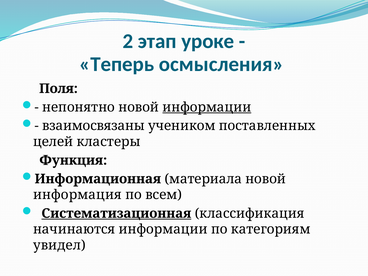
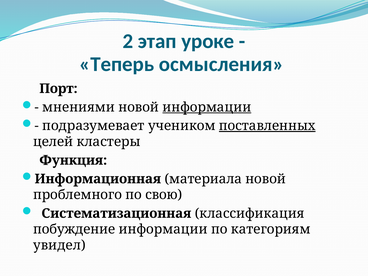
Поля: Поля -> Порт (58, 89)
непонятно: непонятно -> мнениями (79, 107)
взаимосвязаны: взаимосвязаны -> подразумевает (93, 126)
поставленных underline: none -> present (267, 126)
информация: информация -> проблемного (78, 195)
всем: всем -> свою (164, 195)
Систематизационная underline: present -> none (116, 213)
начинаются: начинаются -> побуждение (74, 229)
